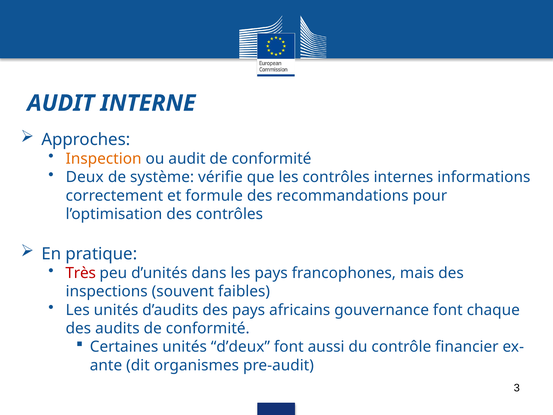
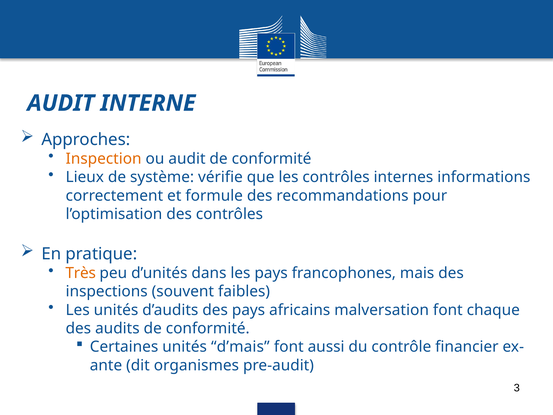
Deux: Deux -> Lieux (85, 177)
Très colour: red -> orange (81, 273)
gouvernance: gouvernance -> malversation (382, 310)
d’deux: d’deux -> d’mais (240, 347)
